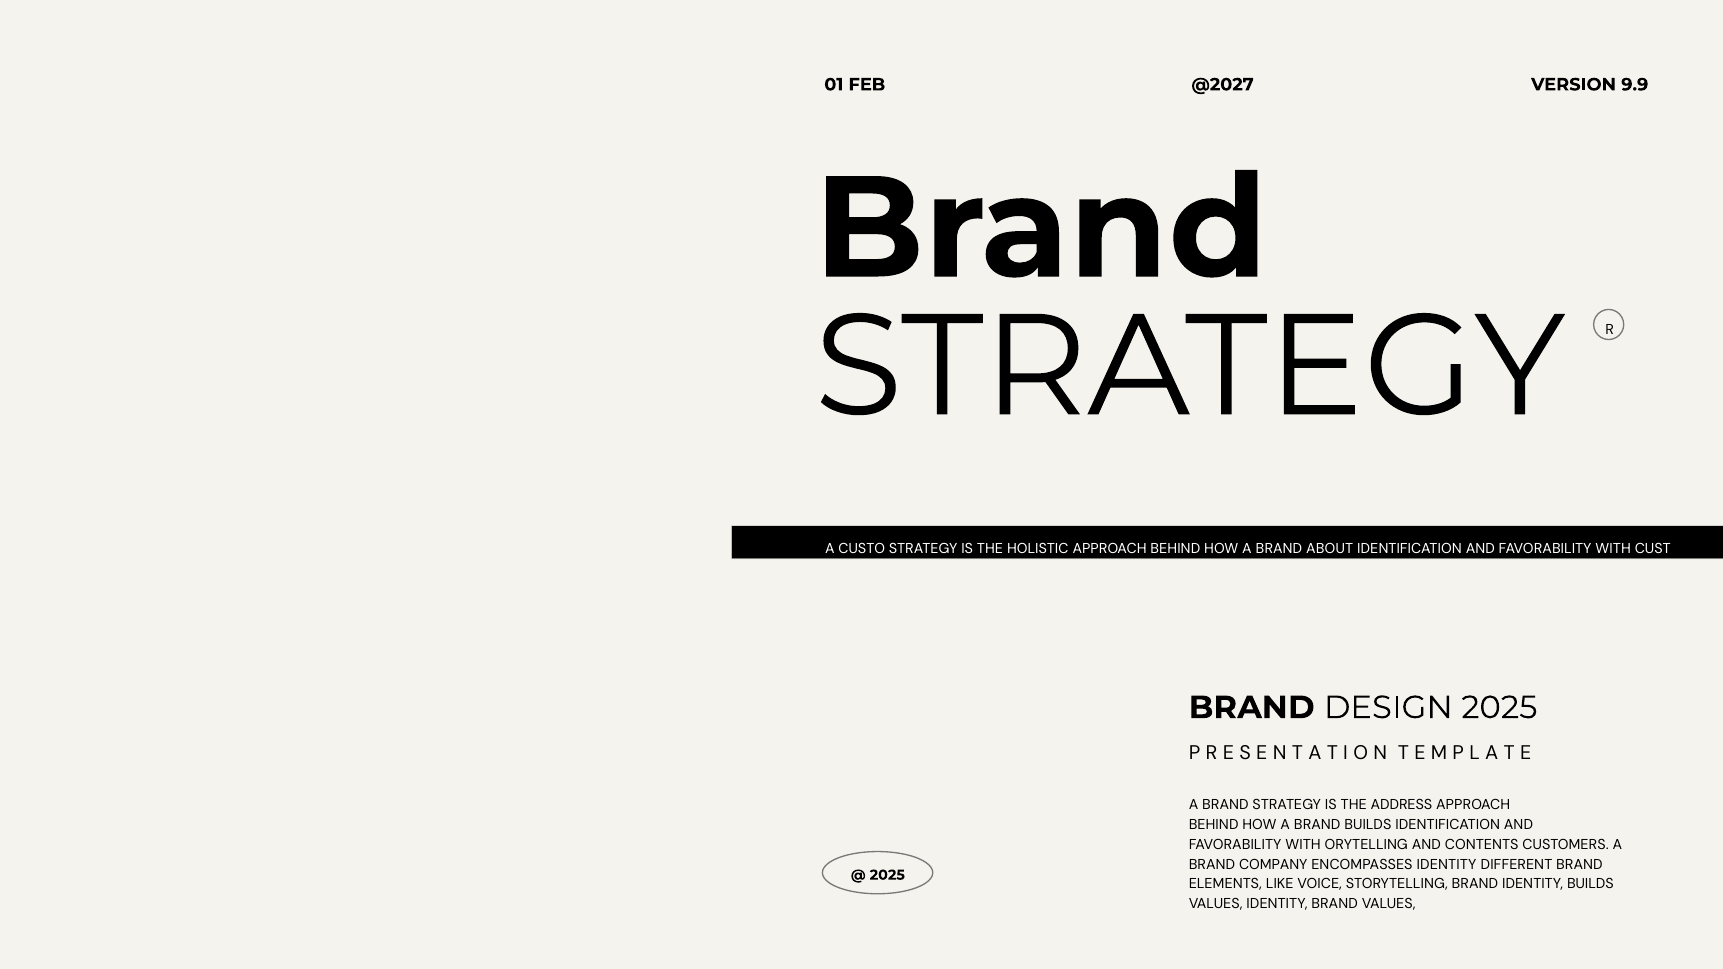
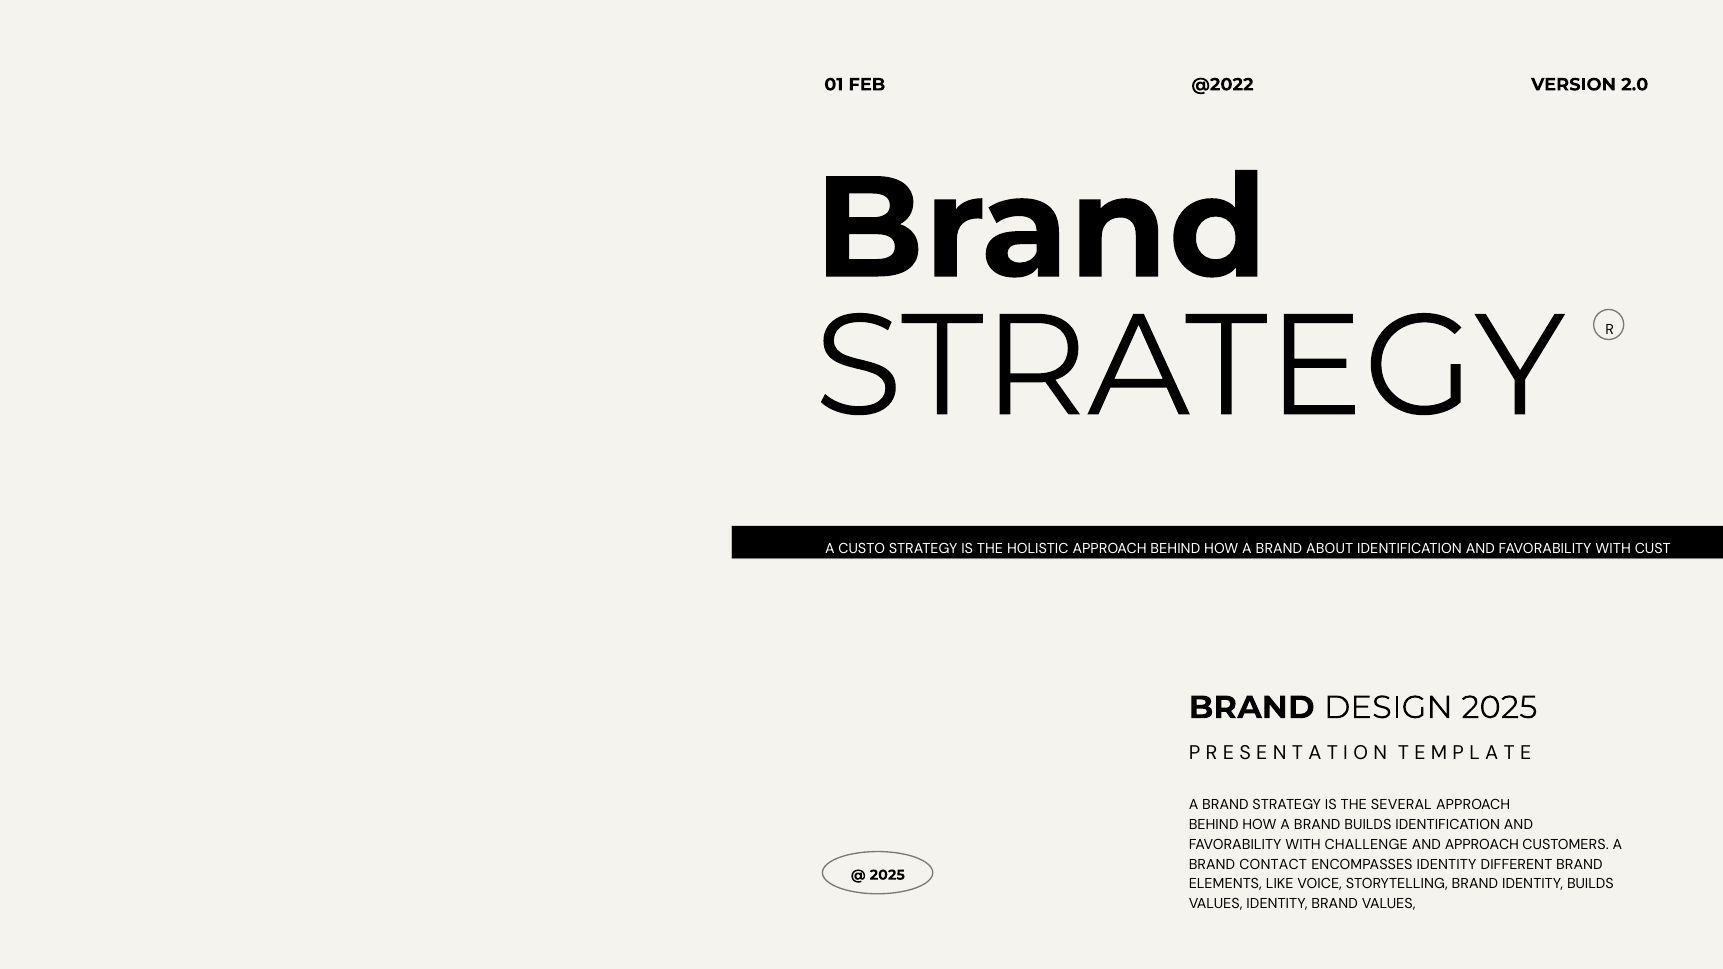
@2027: @2027 -> @2022 (1222, 85)
9.9: 9.9 -> 2.0 (1635, 85)
ADDRESS: ADDRESS -> SEVERAL (1401, 805)
ORYTELLING: ORYTELLING -> CHALLENGE (1366, 845)
AND CONTENTS: CONTENTS -> APPROACH (1482, 845)
COMPANY: COMPANY -> CONTACT (1273, 865)
